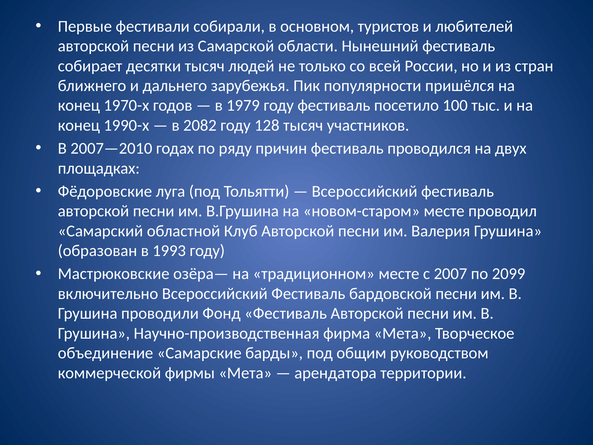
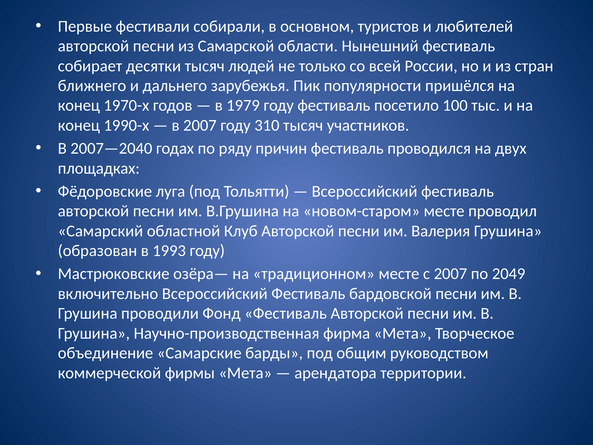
в 2082: 2082 -> 2007 (200, 125)
128: 128 -> 310 (267, 125)
2007—2010: 2007—2010 -> 2007—2040 (111, 148)
2099: 2099 -> 2049 (509, 274)
